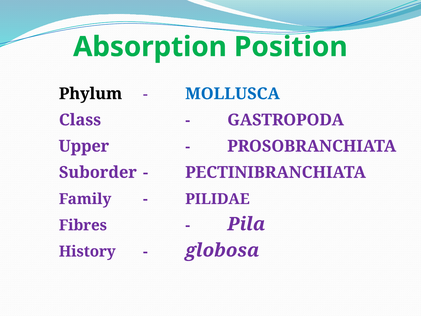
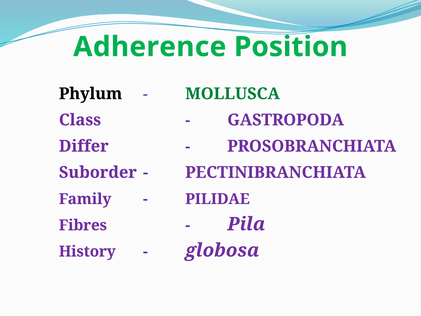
Absorption: Absorption -> Adherence (150, 47)
MOLLUSCA colour: blue -> green (233, 94)
Upper: Upper -> Differ (84, 146)
